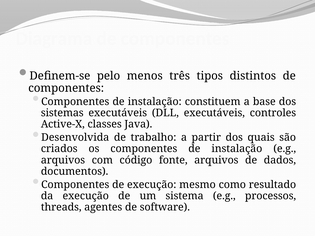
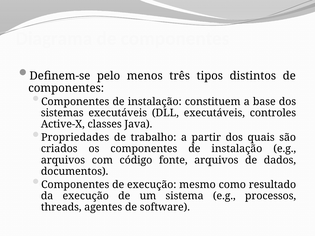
Desenvolvida: Desenvolvida -> Propriedades (75, 138)
